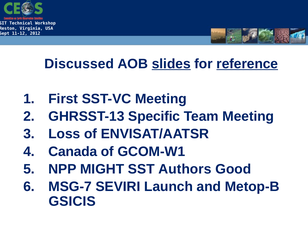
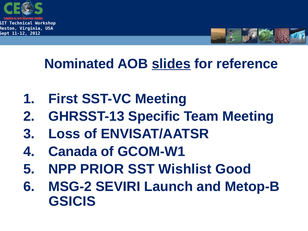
Discussed: Discussed -> Nominated (79, 64)
reference underline: present -> none (247, 64)
MIGHT: MIGHT -> PRIOR (102, 169)
Authors: Authors -> Wishlist (185, 169)
MSG-7: MSG-7 -> MSG-2 (70, 187)
